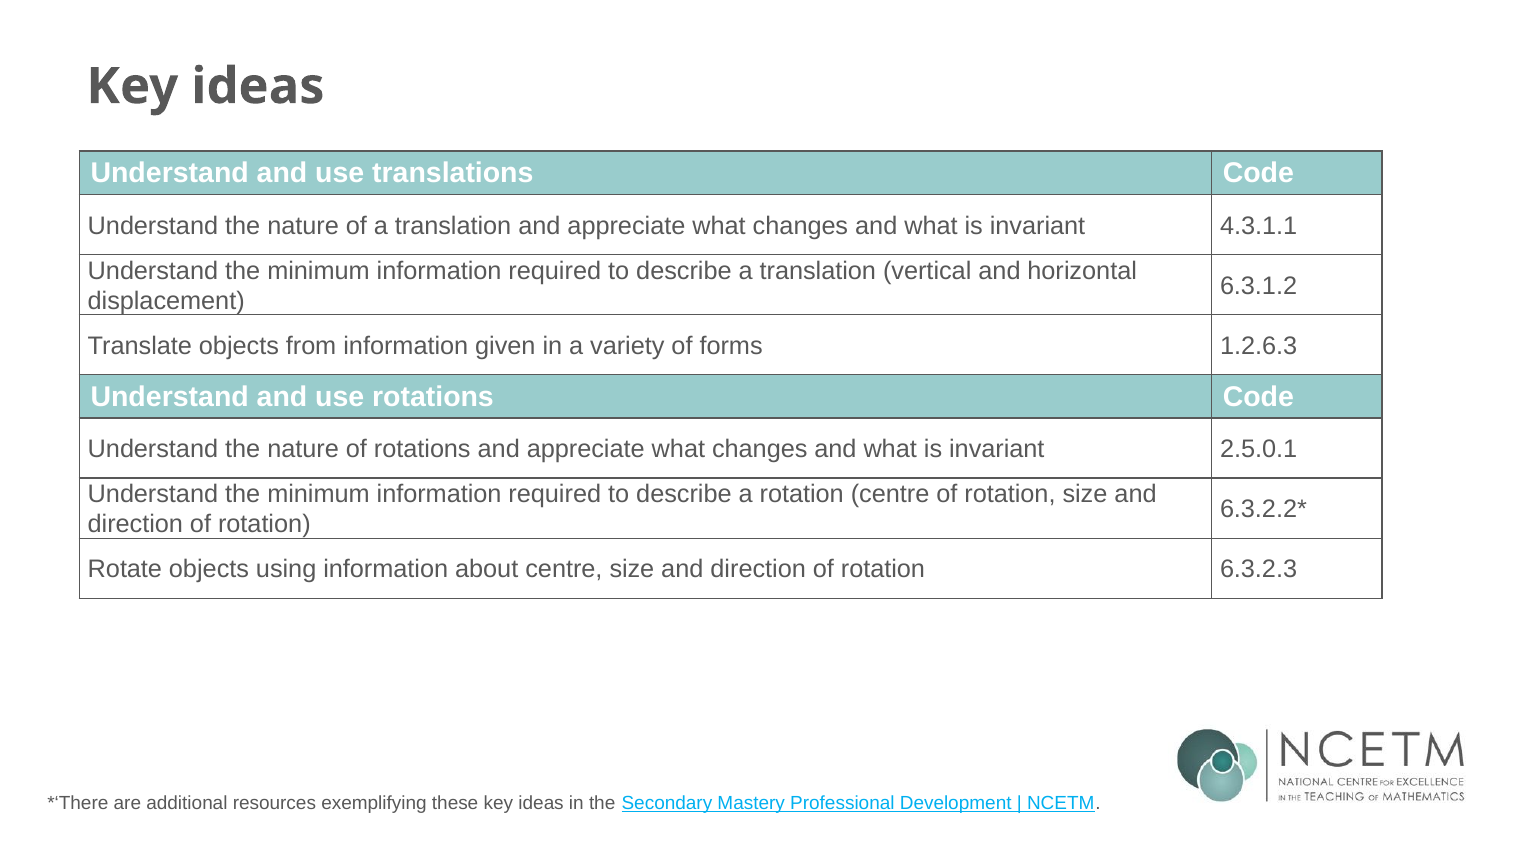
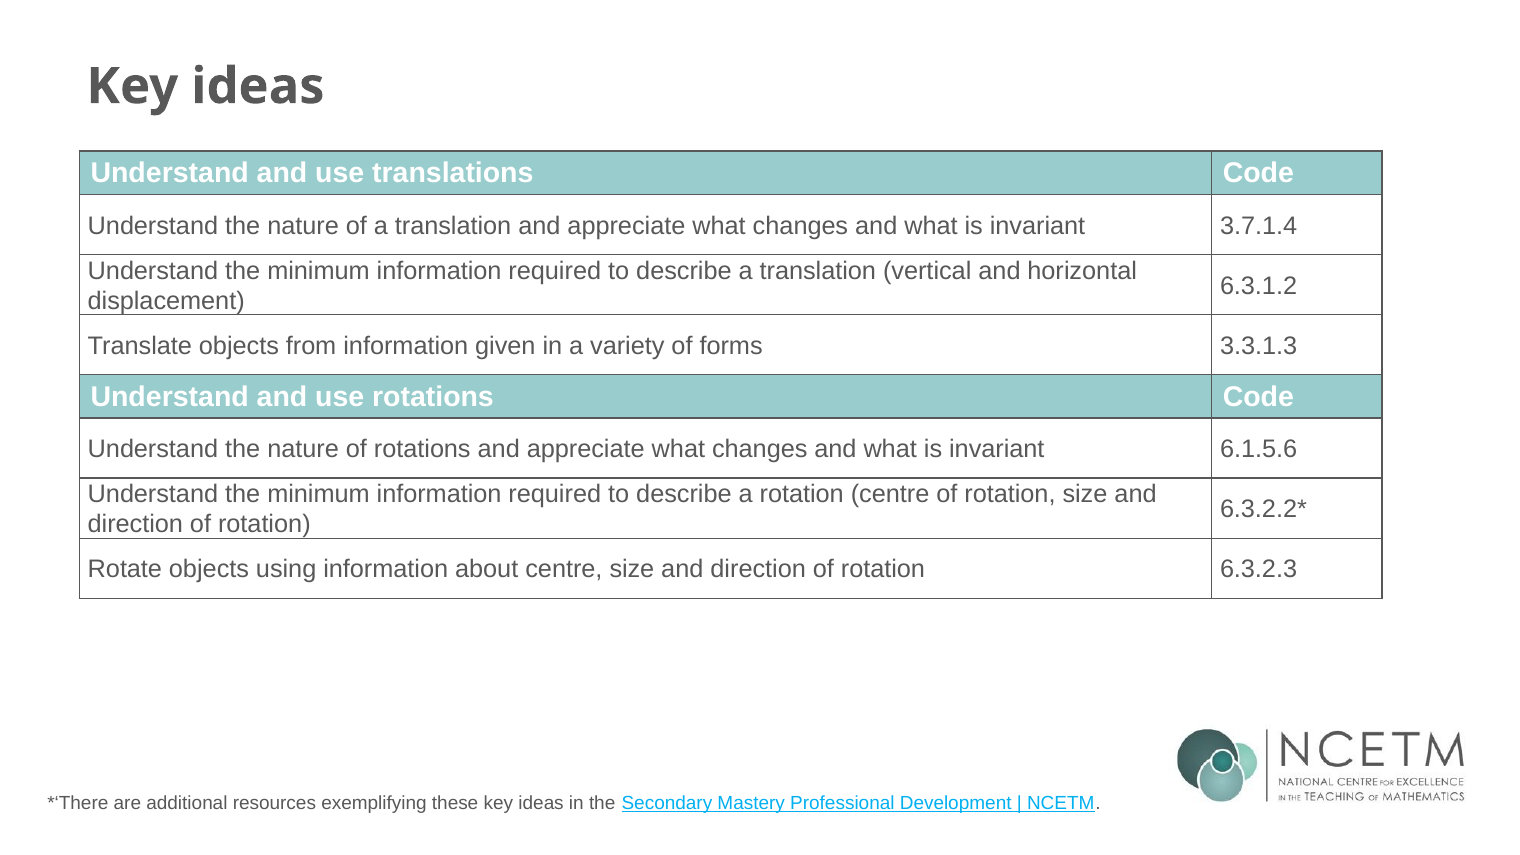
4.3.1.1: 4.3.1.1 -> 3.7.1.4 (1259, 226)
1.2.6.3: 1.2.6.3 -> 3.3.1.3 (1259, 346)
2.5.0.1: 2.5.0.1 -> 6.1.5.6 (1259, 449)
